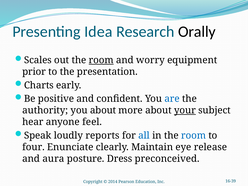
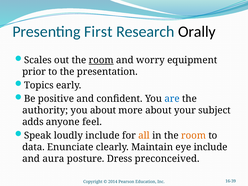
Idea: Idea -> First (98, 32)
Charts: Charts -> Topics (39, 85)
your underline: present -> none (185, 110)
hear: hear -> adds (33, 122)
loudly reports: reports -> include (103, 135)
all colour: blue -> orange (144, 135)
room colour: blue -> orange (194, 135)
four: four -> data (33, 147)
eye release: release -> include (211, 147)
